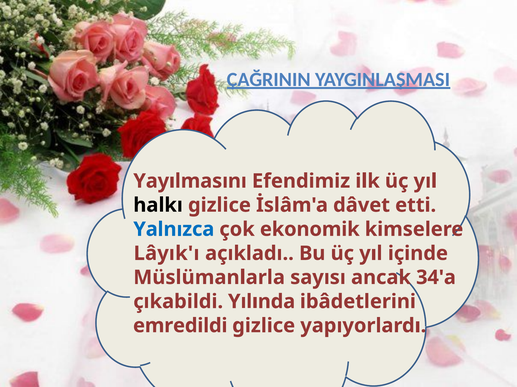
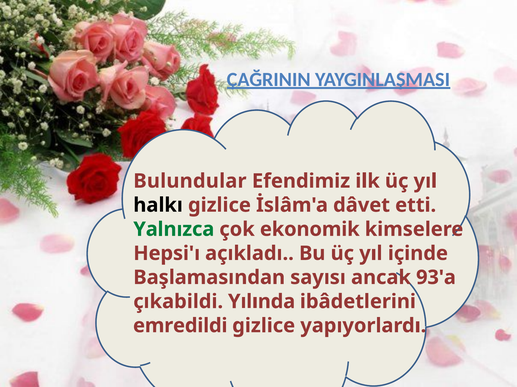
Yayılmasını: Yayılmasını -> Bulundular (190, 181)
Yalnızca colour: blue -> green (174, 230)
Lâyık'ı: Lâyık'ı -> Hepsi'ı (167, 254)
Müslümanlarla: Müslümanlarla -> Başlamasından (209, 278)
34'a: 34'a -> 93'a (436, 278)
